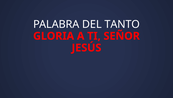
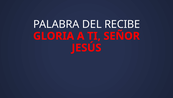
TANTO: TANTO -> RECIBE (122, 24)
